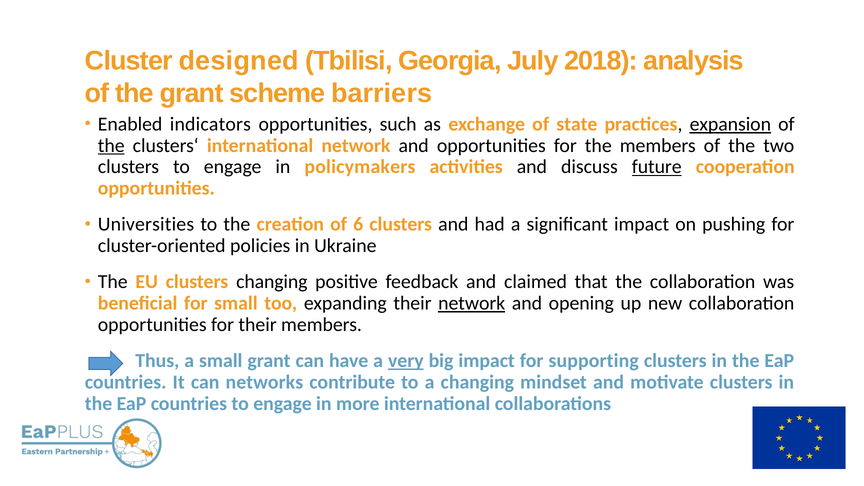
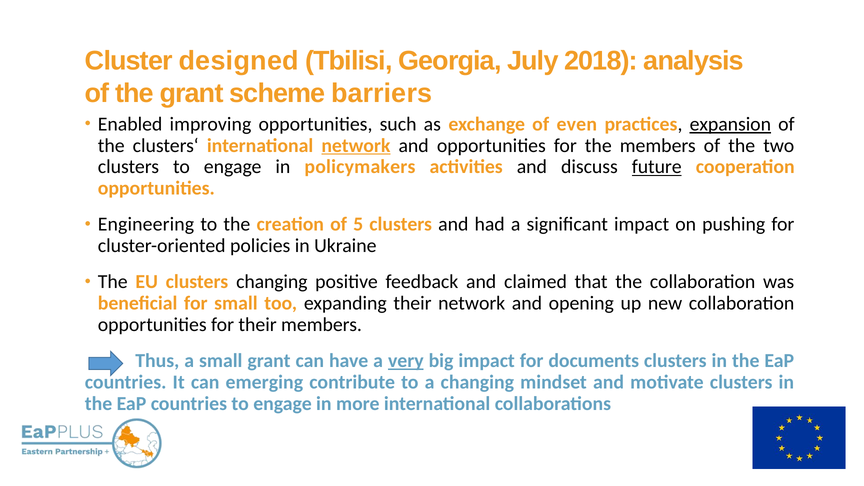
indicators: indicators -> improving (210, 124)
state: state -> even (577, 124)
the underline: present -> none (111, 146)
network underline: none -> present (356, 146)
Universities: Universities -> Engineering (146, 224)
6: 6 -> 5 (358, 224)
network underline: present -> none (472, 303)
supporting: supporting -> documents (594, 361)
networks: networks -> emerging (264, 382)
